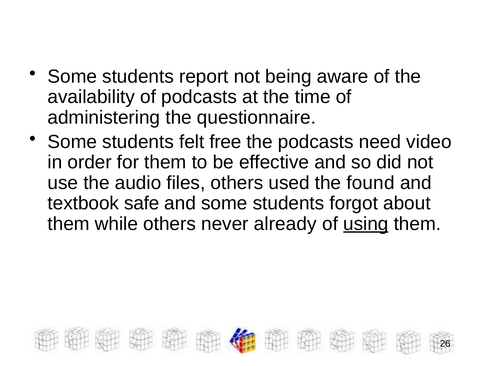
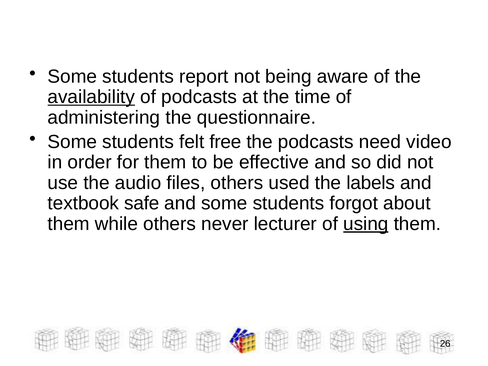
availability underline: none -> present (91, 97)
found: found -> labels (371, 183)
already: already -> lecturer (285, 224)
